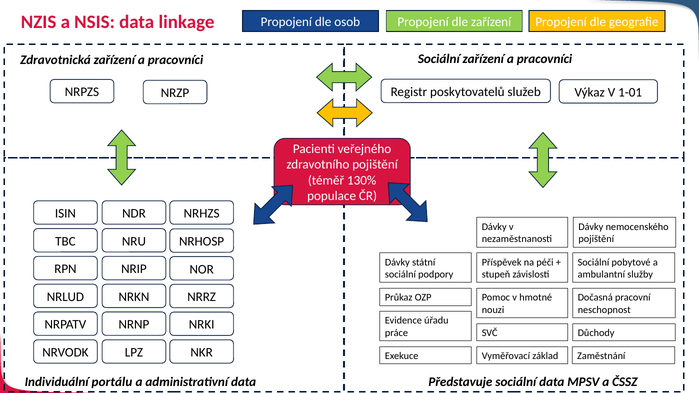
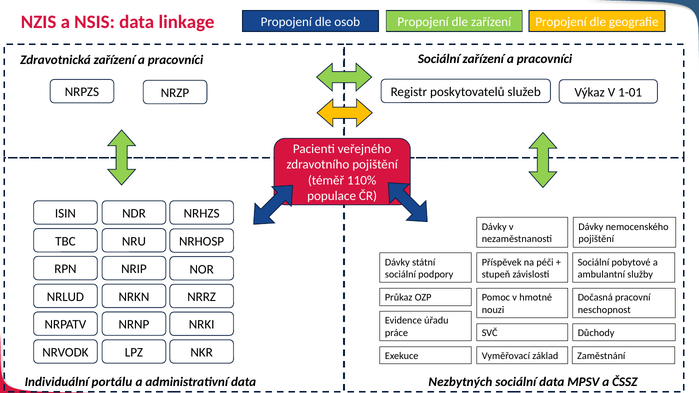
130%: 130% -> 110% (362, 180)
Představuje: Představuje -> Nezbytných (460, 382)
